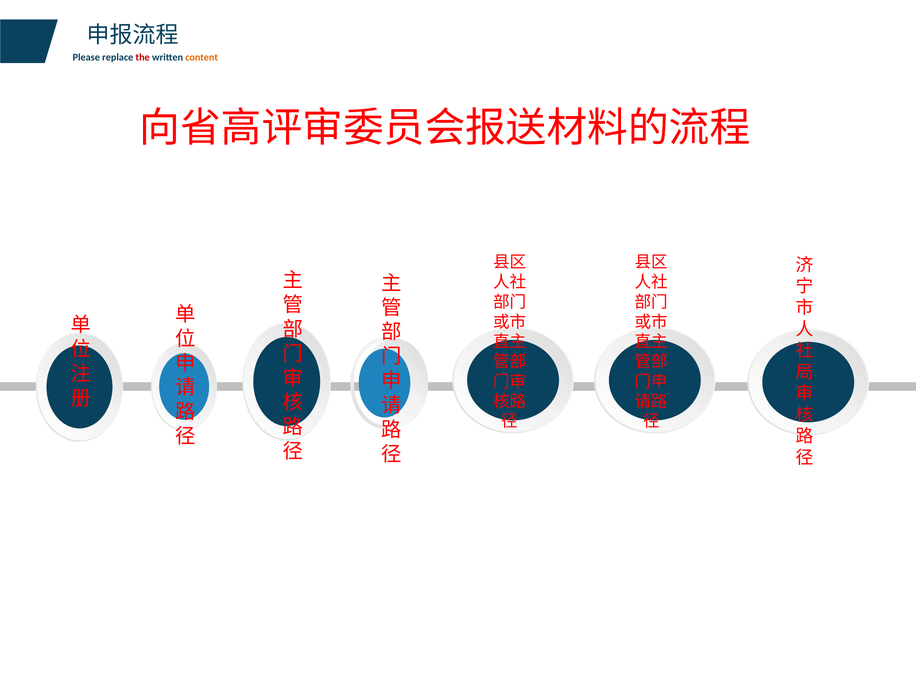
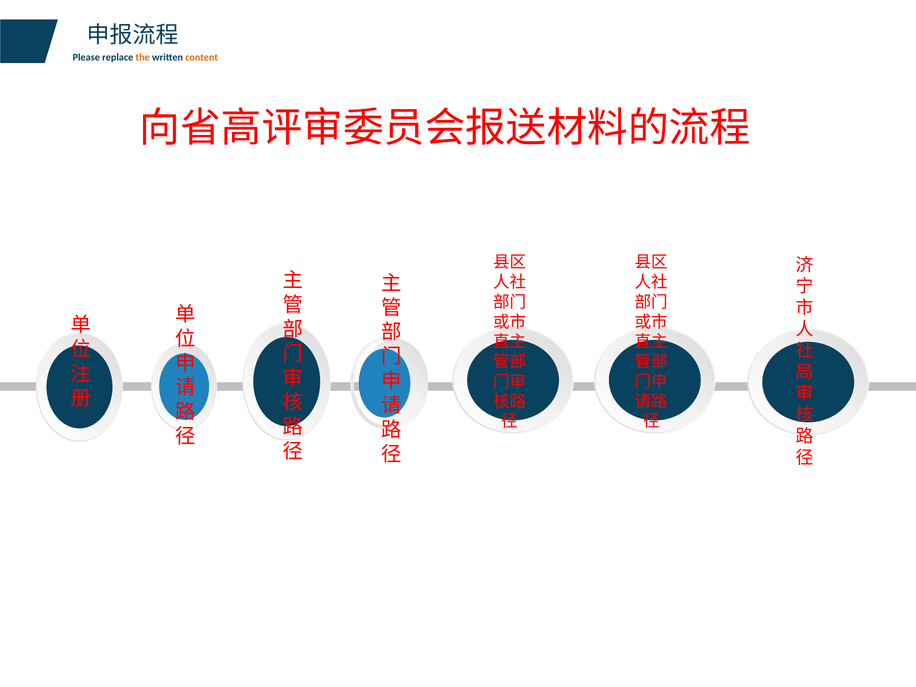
the colour: red -> orange (143, 57)
